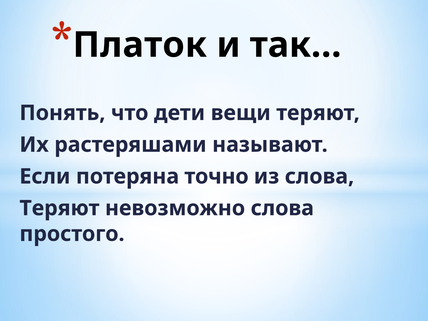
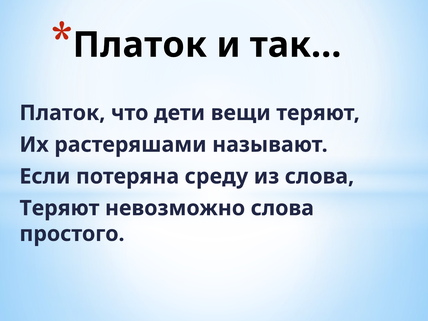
Понять: Понять -> Платок (62, 113)
точно: точно -> среду (216, 176)
